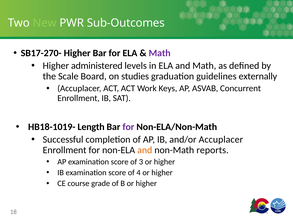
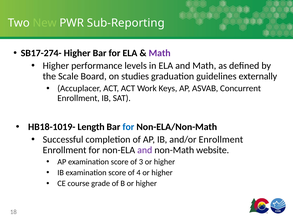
Sub-Outcomes: Sub-Outcomes -> Sub-Reporting (126, 23)
SB17-270-: SB17-270- -> SB17-274- (41, 53)
administered: administered -> performance (97, 66)
for colour: purple -> blue (128, 127)
and/or Accuplacer: Accuplacer -> Enrollment (221, 139)
and colour: orange -> purple (145, 150)
reports: reports -> website (213, 150)
